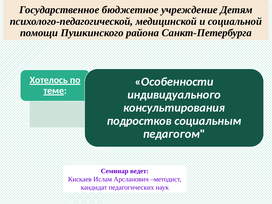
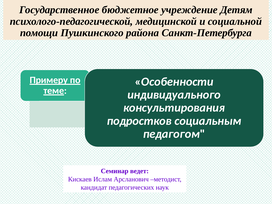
Хотелось: Хотелось -> Примеру (49, 80)
